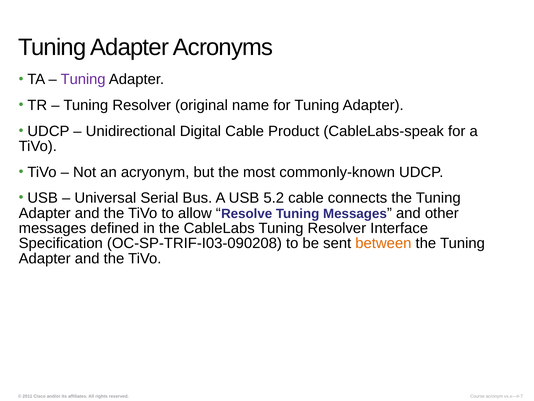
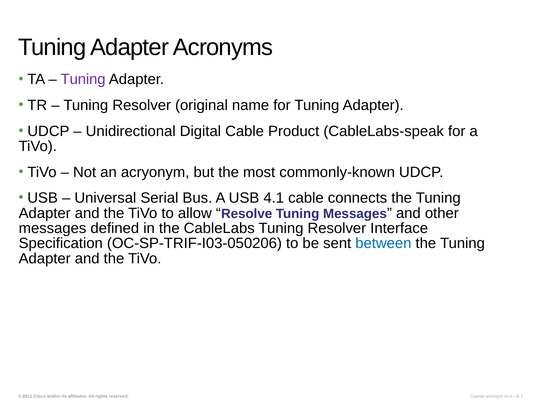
5.2: 5.2 -> 4.1 (274, 198)
OC-SP-TRIF-I03-090208: OC-SP-TRIF-I03-090208 -> OC-SP-TRIF-I03-050206 (194, 243)
between colour: orange -> blue (383, 243)
